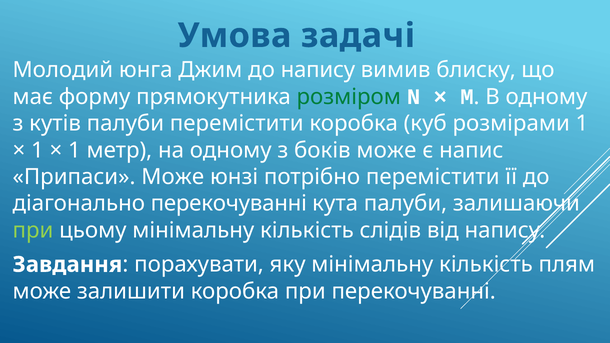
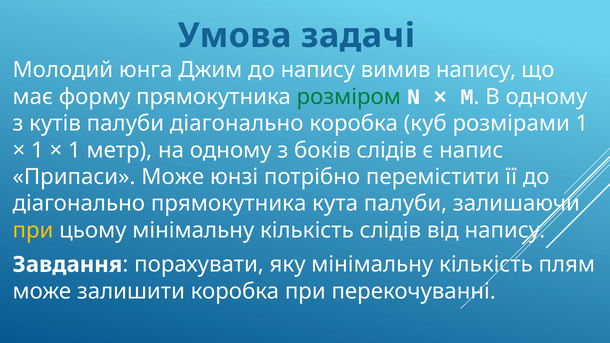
вимив блиску: блиску -> напису (476, 70)
палуби перемістити: перемістити -> діагонально (237, 124)
боків може: може -> слідів (387, 150)
діагонально перекочуванні: перекочуванні -> прямокутника (229, 204)
при colour: light green -> yellow (33, 230)
